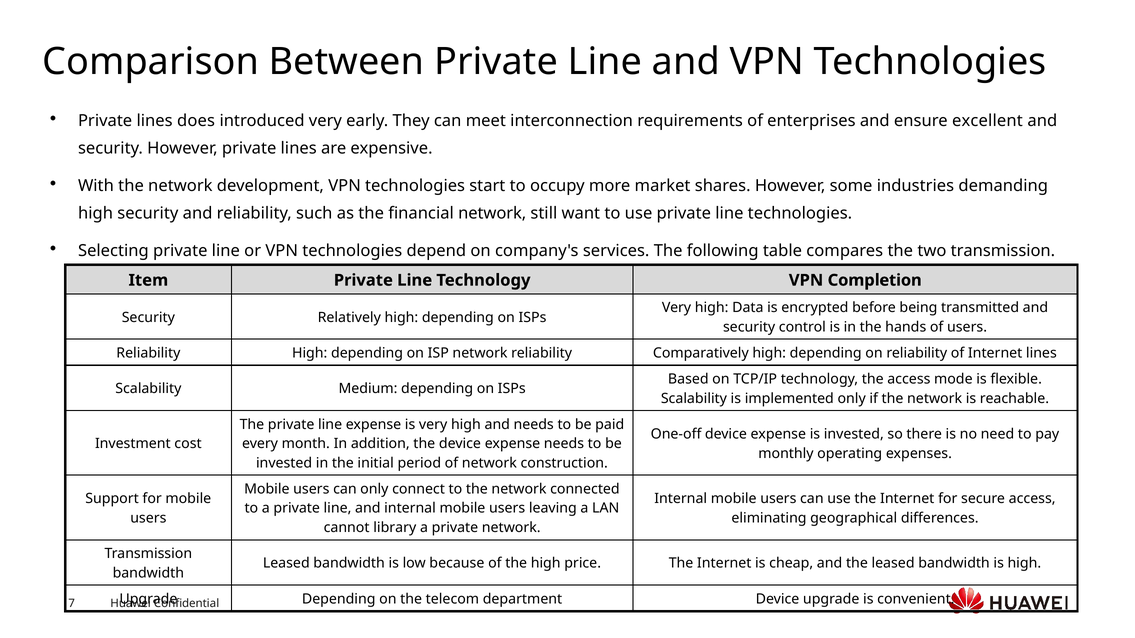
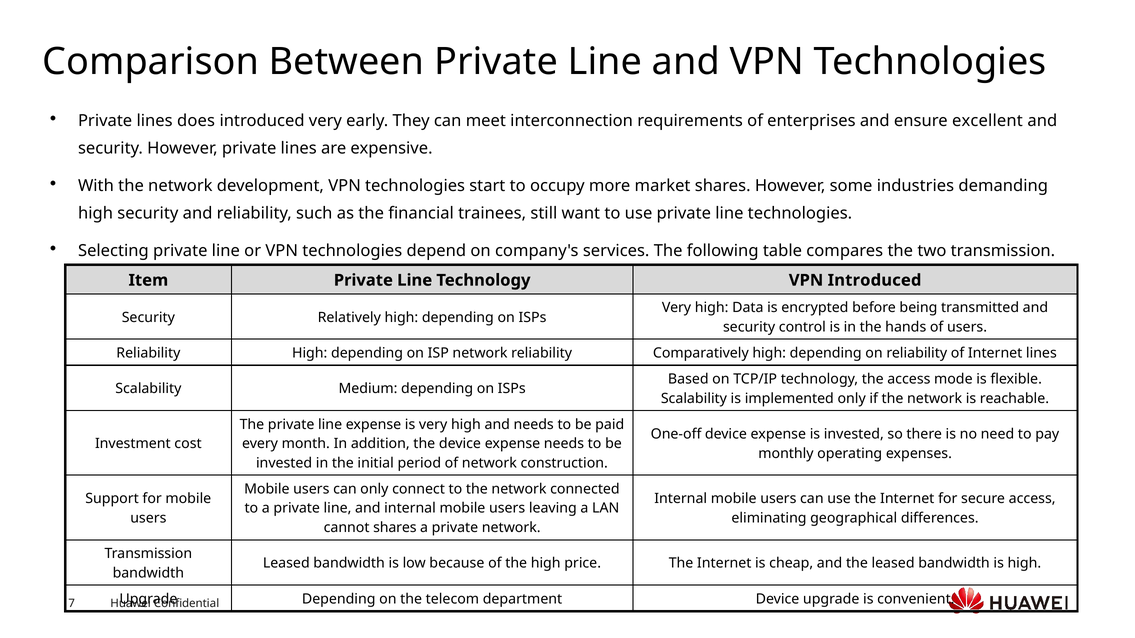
financial network: network -> trainees (492, 214)
VPN Completion: Completion -> Introduced (875, 280)
cannot library: library -> shares (395, 528)
